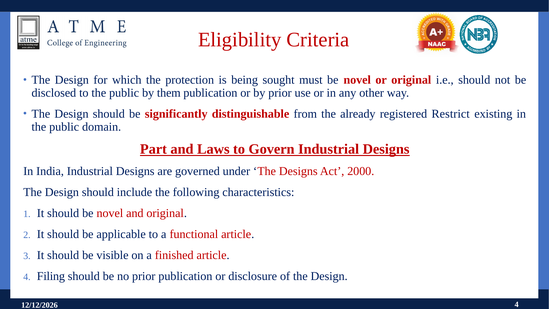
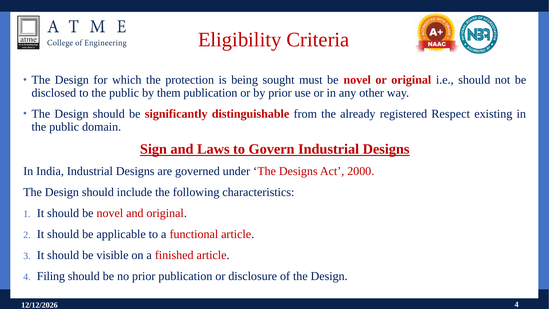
Restrict: Restrict -> Respect (451, 114)
Part: Part -> Sign (153, 149)
